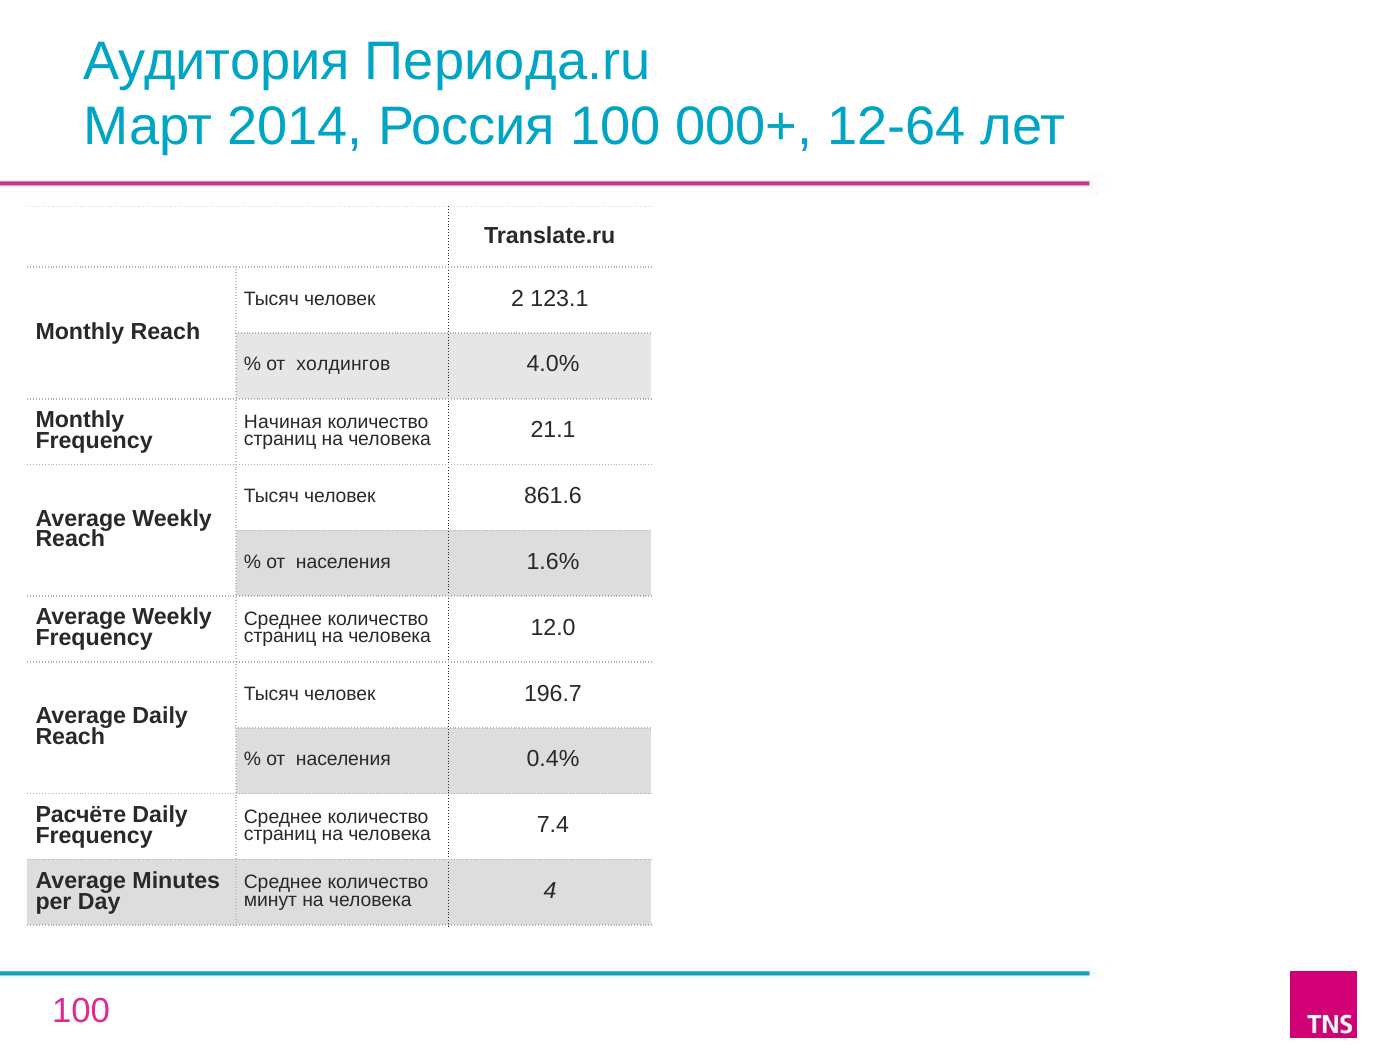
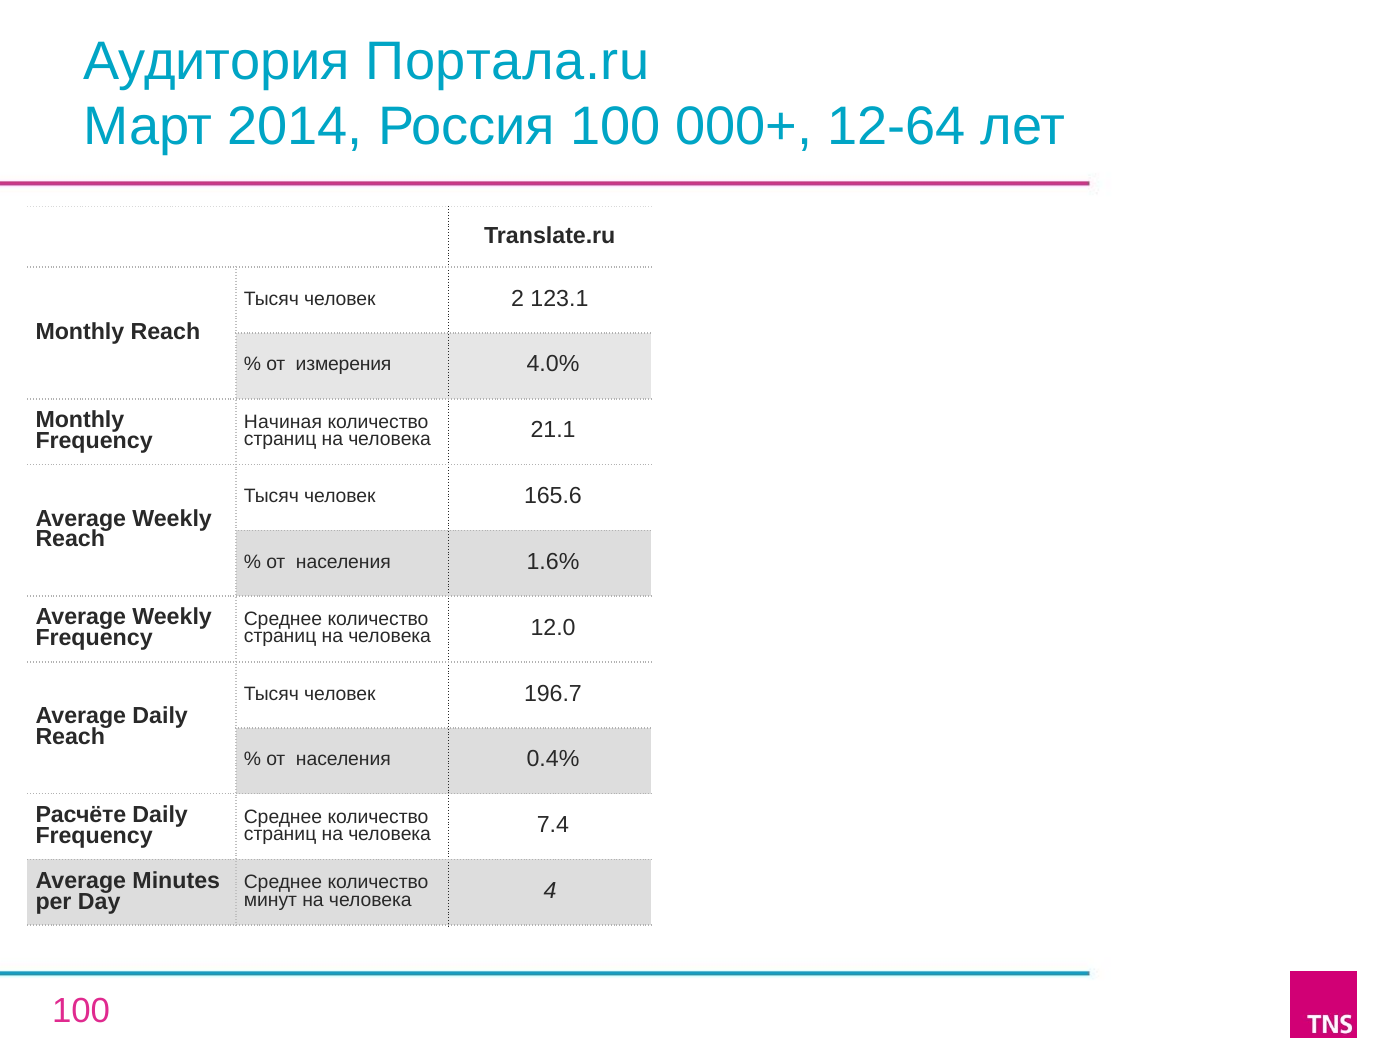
Периода.ru: Периода.ru -> Портала.ru (508, 62)
холдингов: холдингов -> измерения (344, 364)
861.6: 861.6 -> 165.6 (553, 496)
